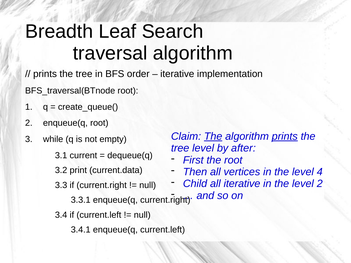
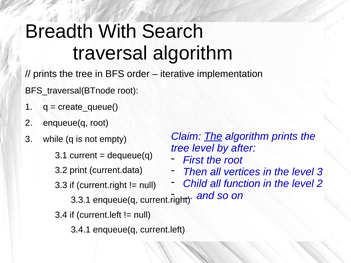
Leaf: Leaf -> With (118, 32)
prints underline: present -> none (285, 136)
level 4: 4 -> 3 (320, 172)
all iterative: iterative -> function (242, 184)
